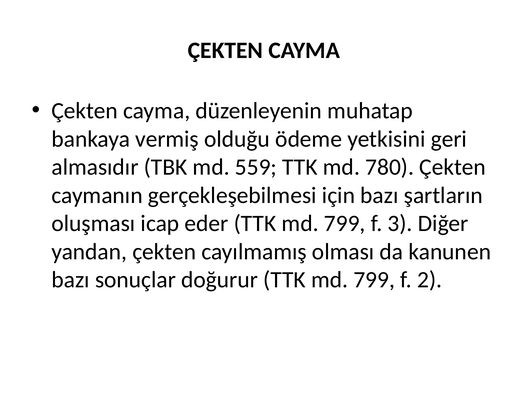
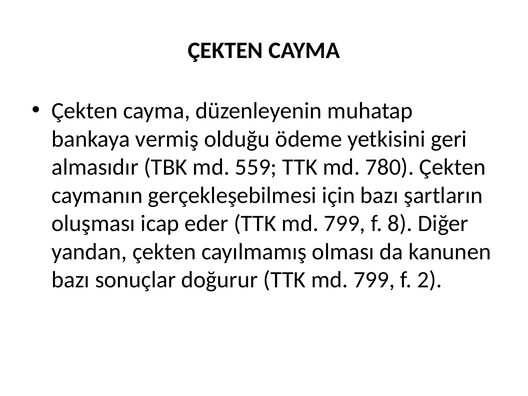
3: 3 -> 8 (400, 223)
